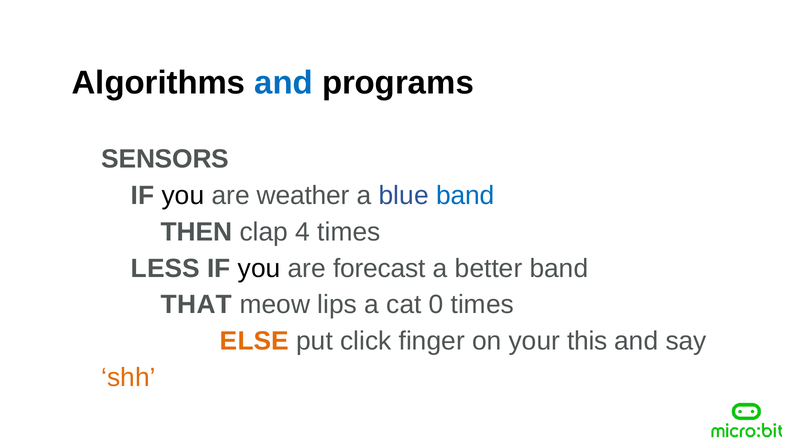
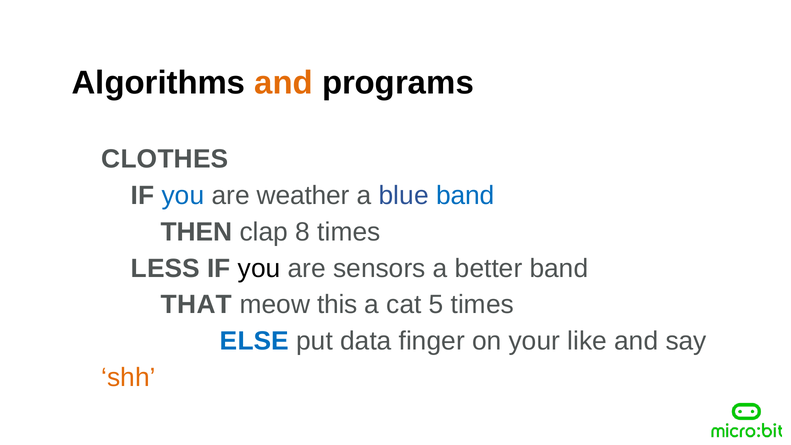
and colour: blue -> orange (284, 83)
SENSORS: SENSORS -> CLOTHES (165, 159)
you colour: black -> blue (183, 196)
4: 4 -> 8 (303, 232)
forecast: forecast -> sensors (379, 268)
lips: lips -> this (337, 305)
0: 0 -> 5 (436, 305)
ELSE colour: orange -> blue (254, 341)
click: click -> data (366, 341)
this: this -> like (587, 341)
